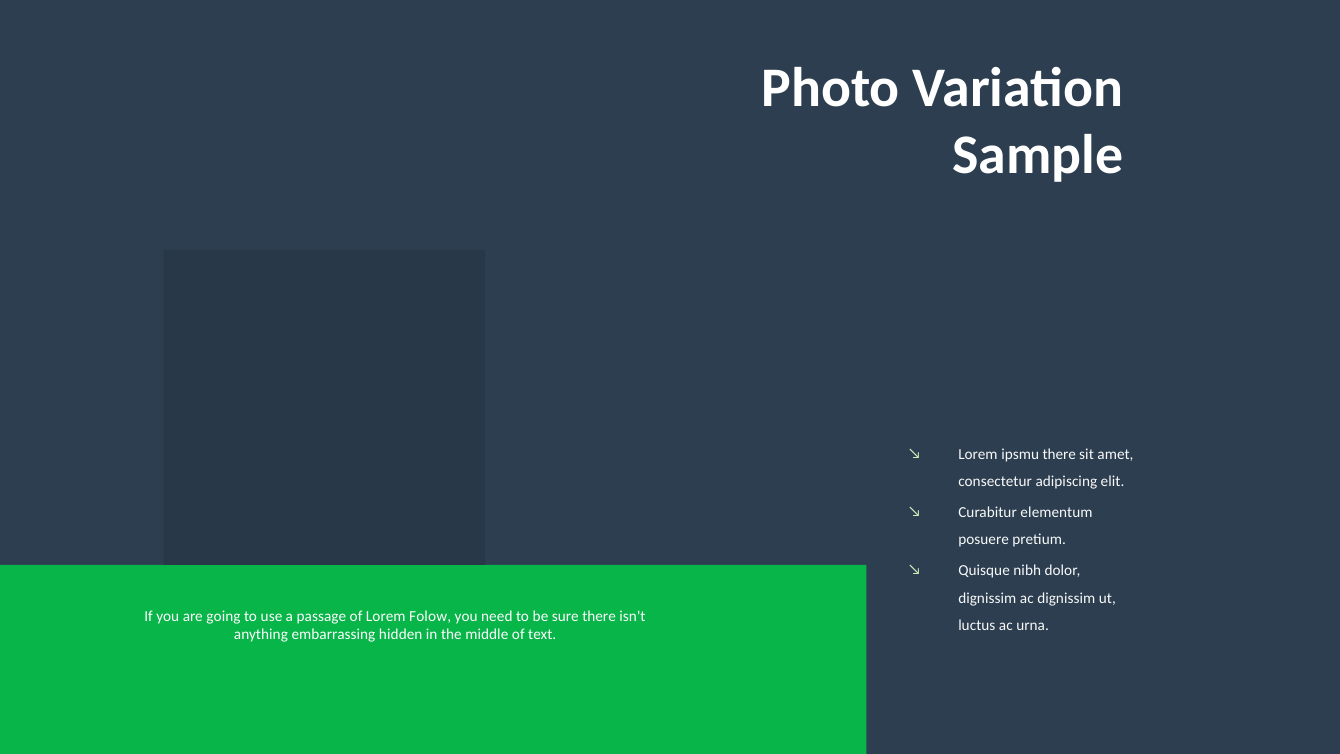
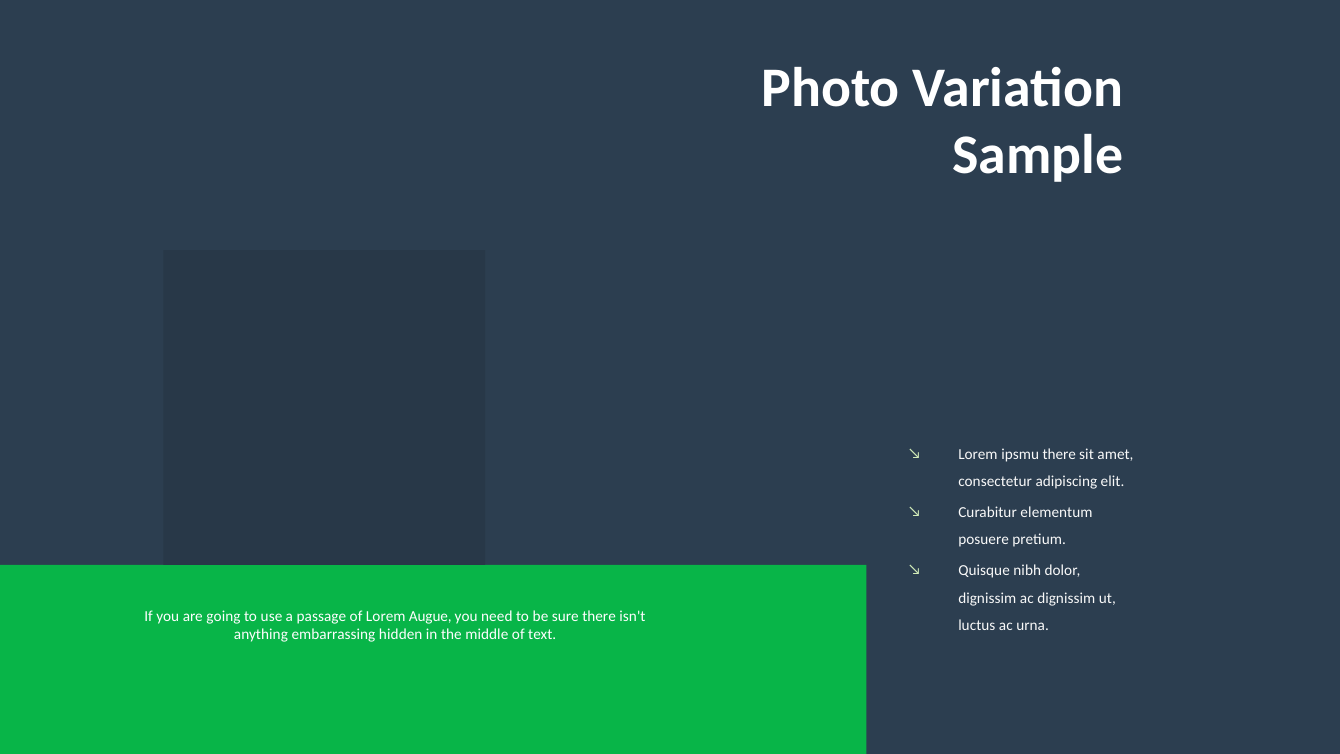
Folow: Folow -> Augue (430, 616)
